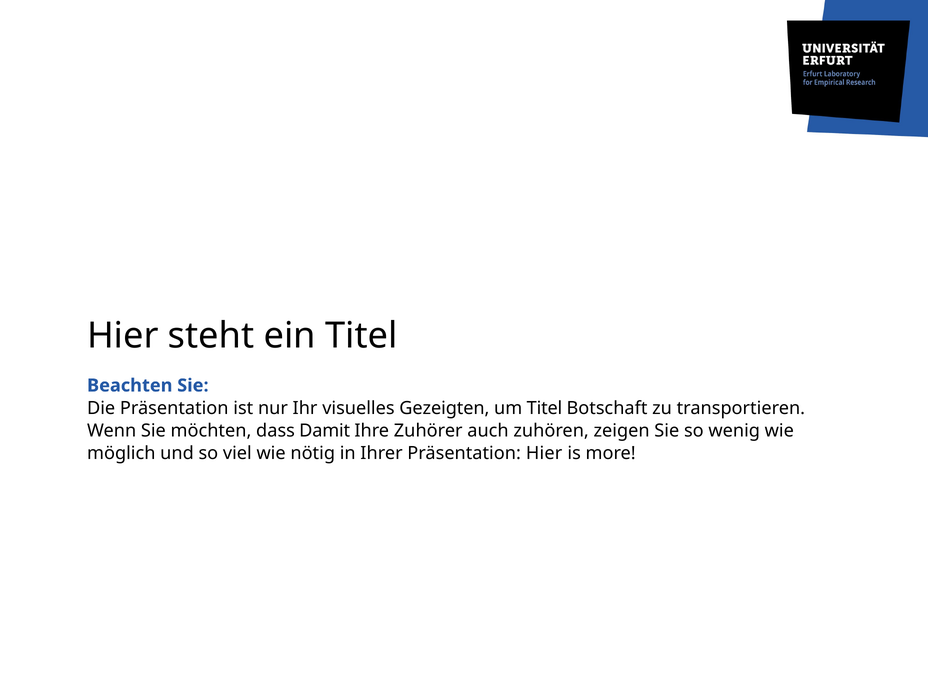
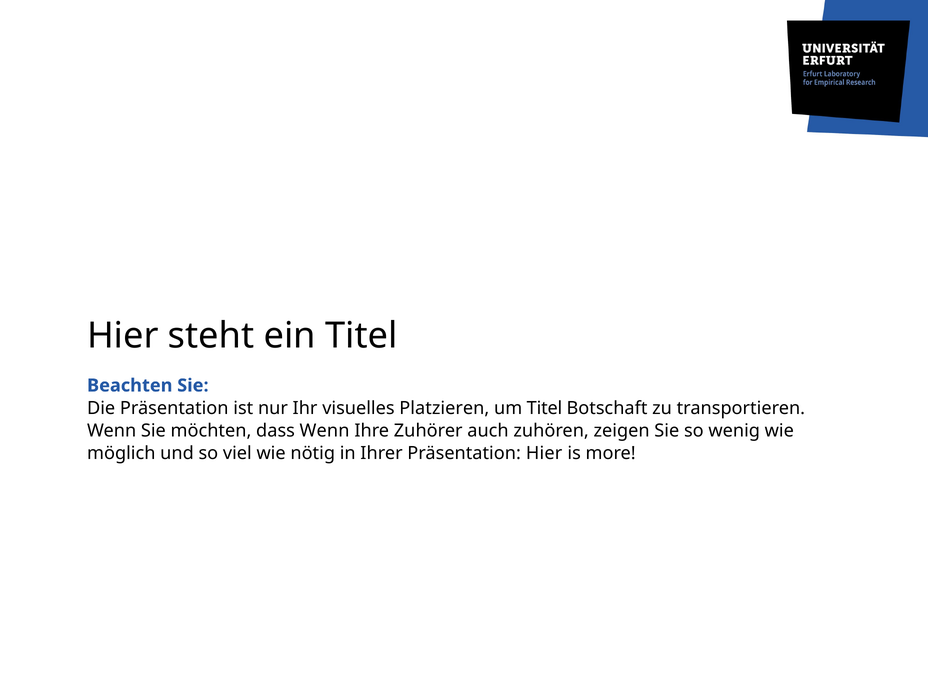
Gezeigten: Gezeigten -> Platzieren (444, 408)
dass Damit: Damit -> Wenn (325, 431)
